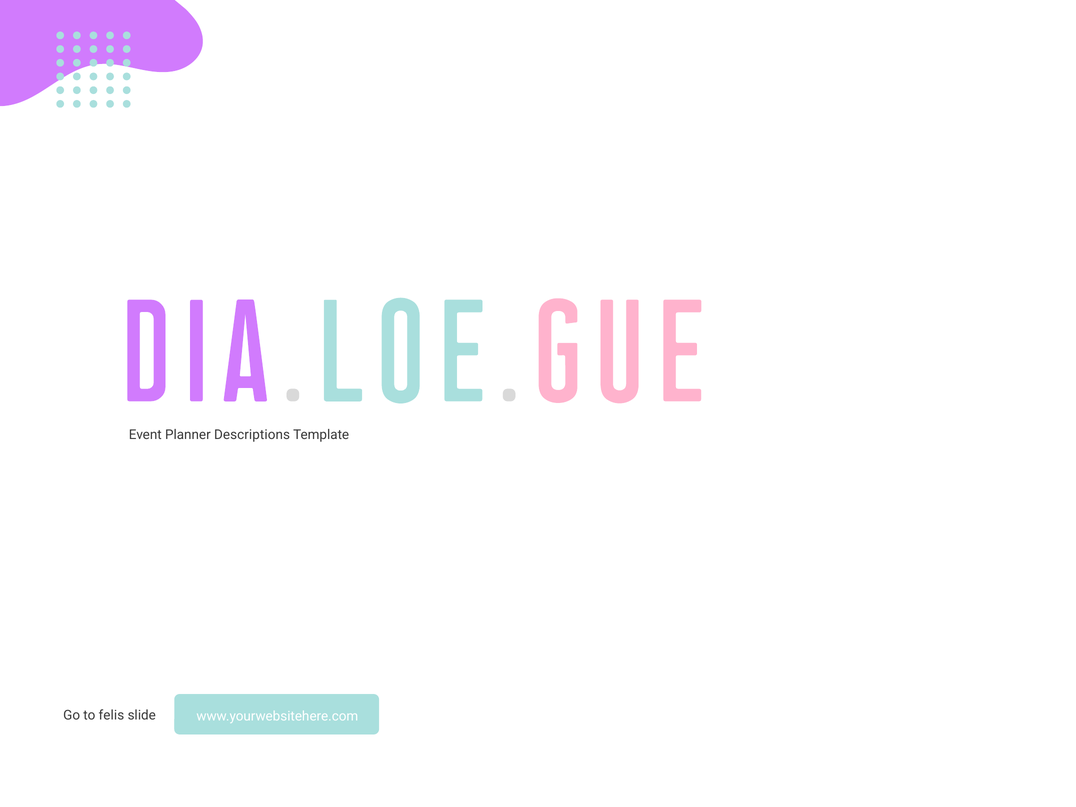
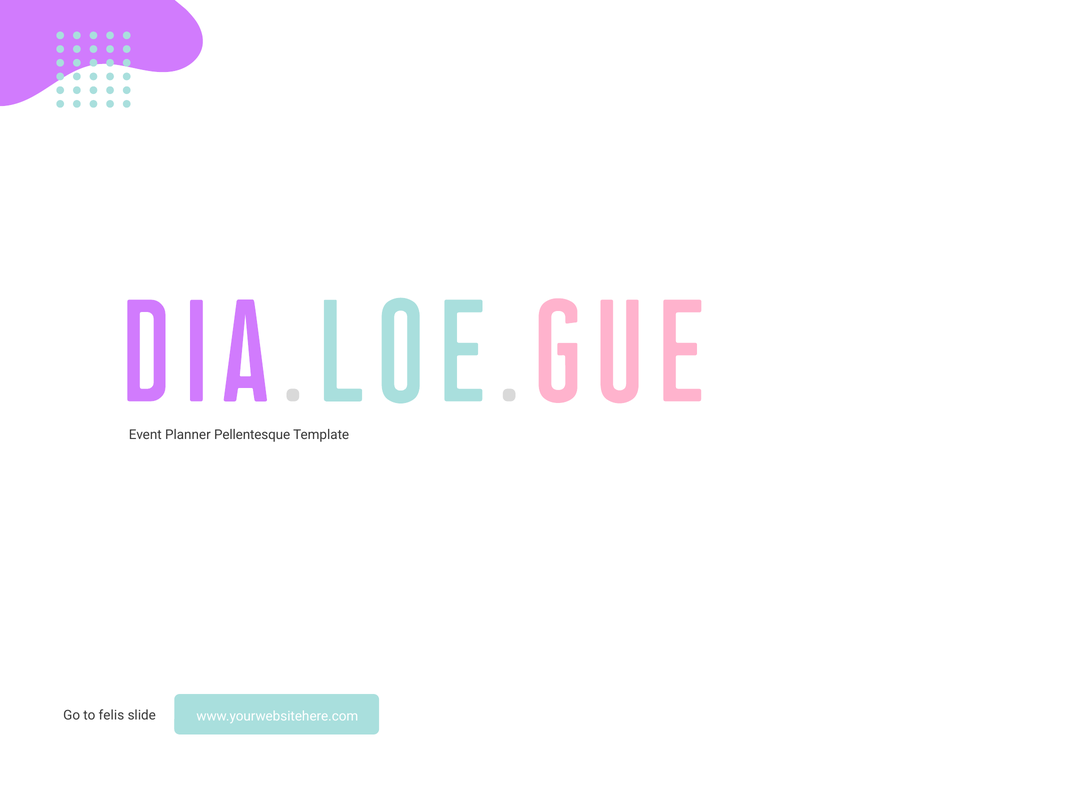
Descriptions: Descriptions -> Pellentesque (252, 435)
